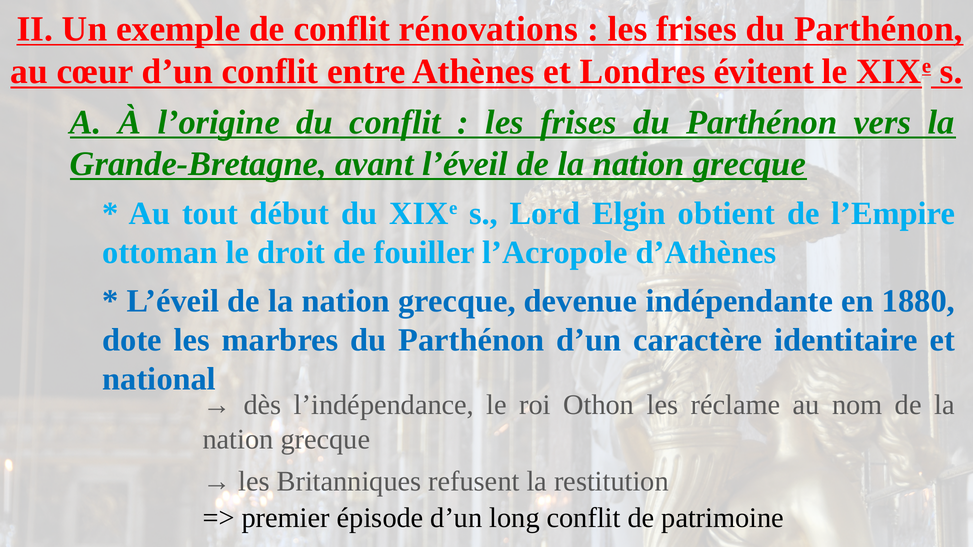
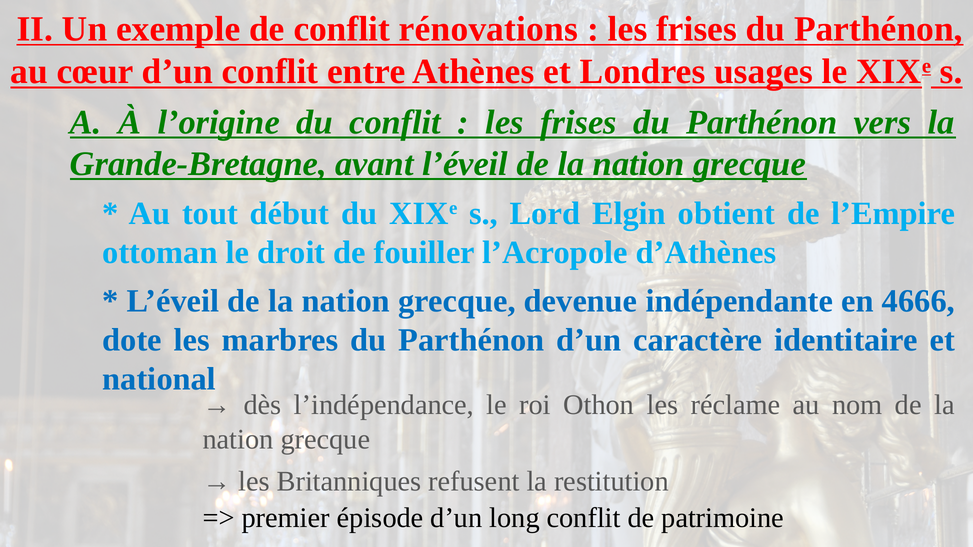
évitent: évitent -> usages (764, 72)
1880: 1880 -> 4666 (918, 301)
